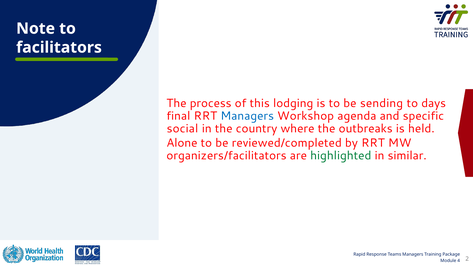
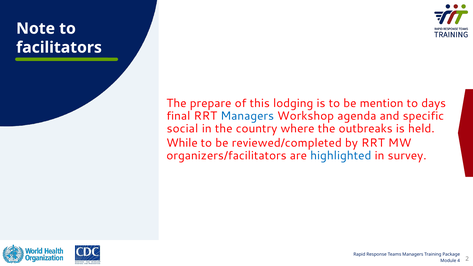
process: process -> prepare (211, 103)
sending: sending -> mention (382, 103)
Alone: Alone -> While (182, 143)
highlighted colour: green -> blue (341, 156)
similar: similar -> survey (407, 156)
